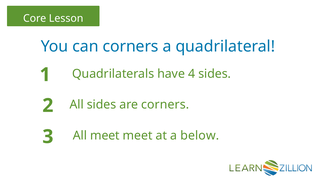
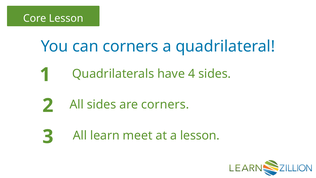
All meet: meet -> learn (105, 135)
a below: below -> lesson (200, 135)
